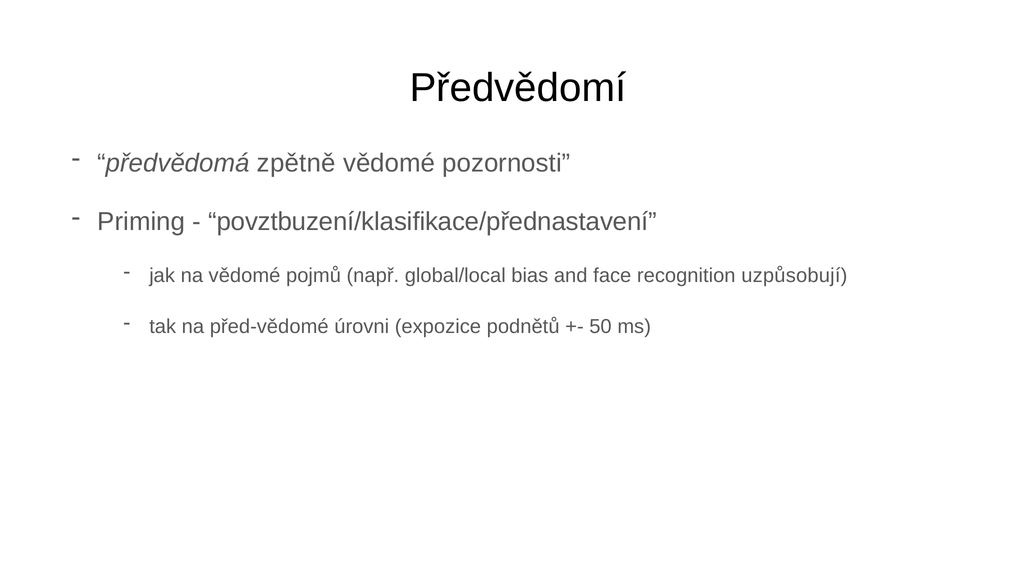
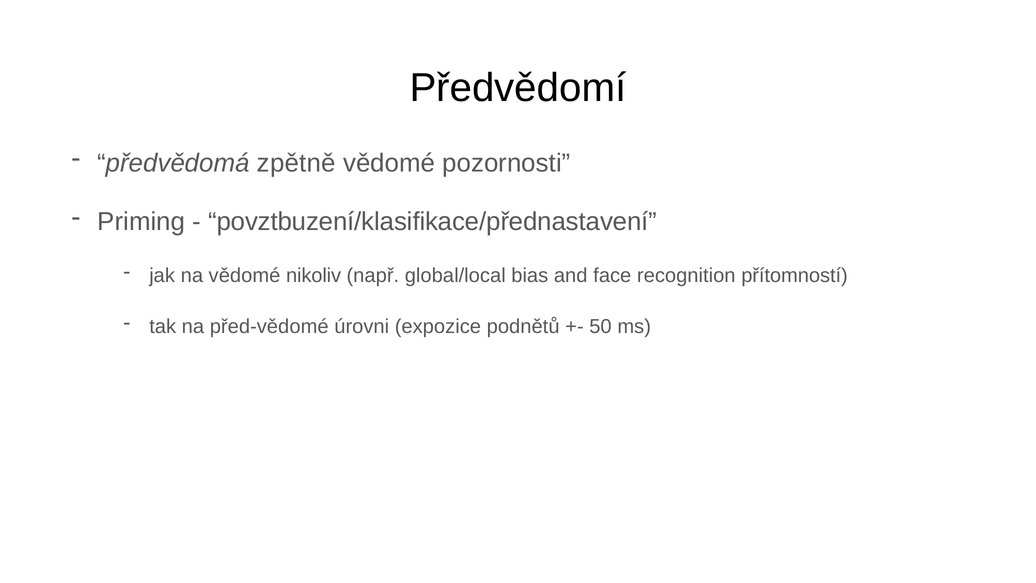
pojmů: pojmů -> nikoliv (314, 275)
uzpůsobují: uzpůsobují -> přítomností (794, 275)
